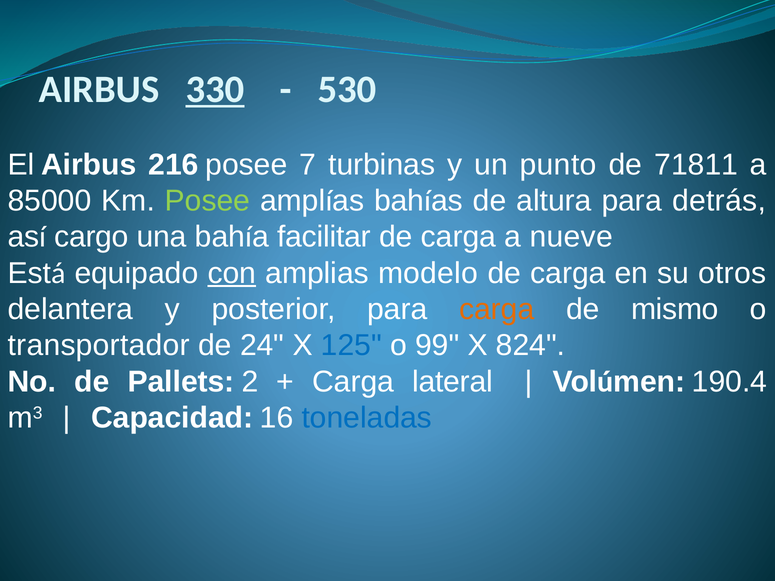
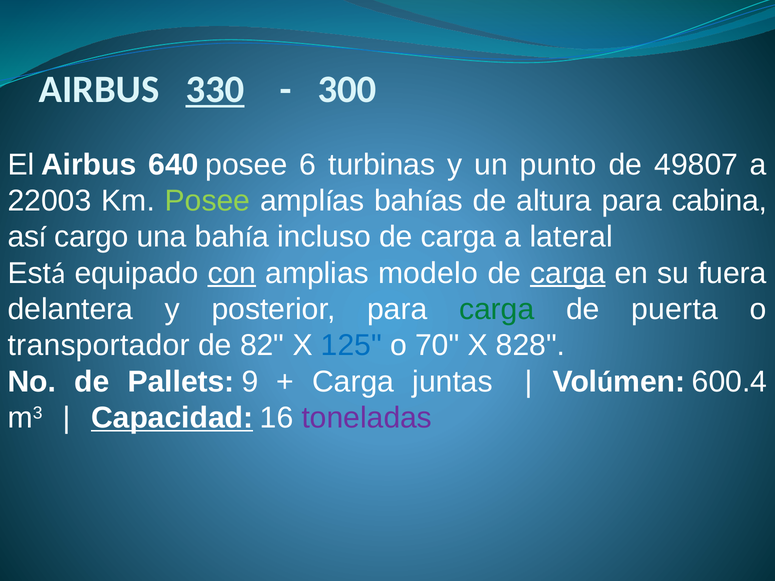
530: 530 -> 300 (347, 89)
216: 216 -> 640 (174, 165)
7: 7 -> 6 (308, 165)
71811: 71811 -> 49807 (696, 165)
85000: 85000 -> 22003 (50, 201)
detrás: detrás -> cabina (719, 201)
facilitar: facilitar -> incluso (324, 237)
nueve: nueve -> lateral (571, 237)
carga underline: none -> present (568, 273)
otros: otros -> fuera (732, 273)
carga colour: orange -> green (497, 309)
mismo: mismo -> puerta (675, 309)
24: 24 -> 82 (262, 346)
99: 99 -> 70 (437, 346)
824: 824 -> 828 (531, 346)
2: 2 -> 9 (250, 382)
lateral: lateral -> juntas (453, 382)
190.4: 190.4 -> 600.4 (730, 382)
Capacidad underline: none -> present (172, 418)
toneladas colour: blue -> purple (367, 418)
